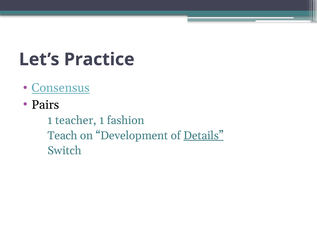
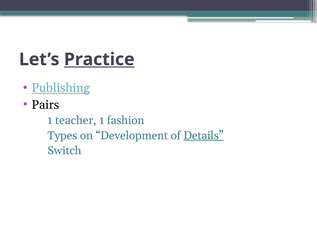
Practice underline: none -> present (99, 59)
Consensus: Consensus -> Publishing (61, 88)
Teach: Teach -> Types (62, 135)
